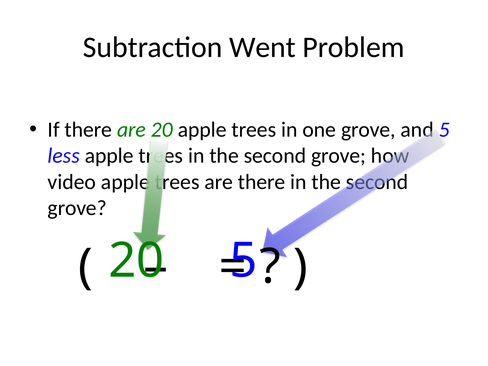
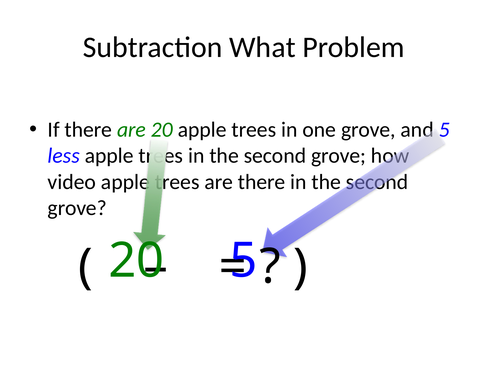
Went: Went -> What (262, 47)
